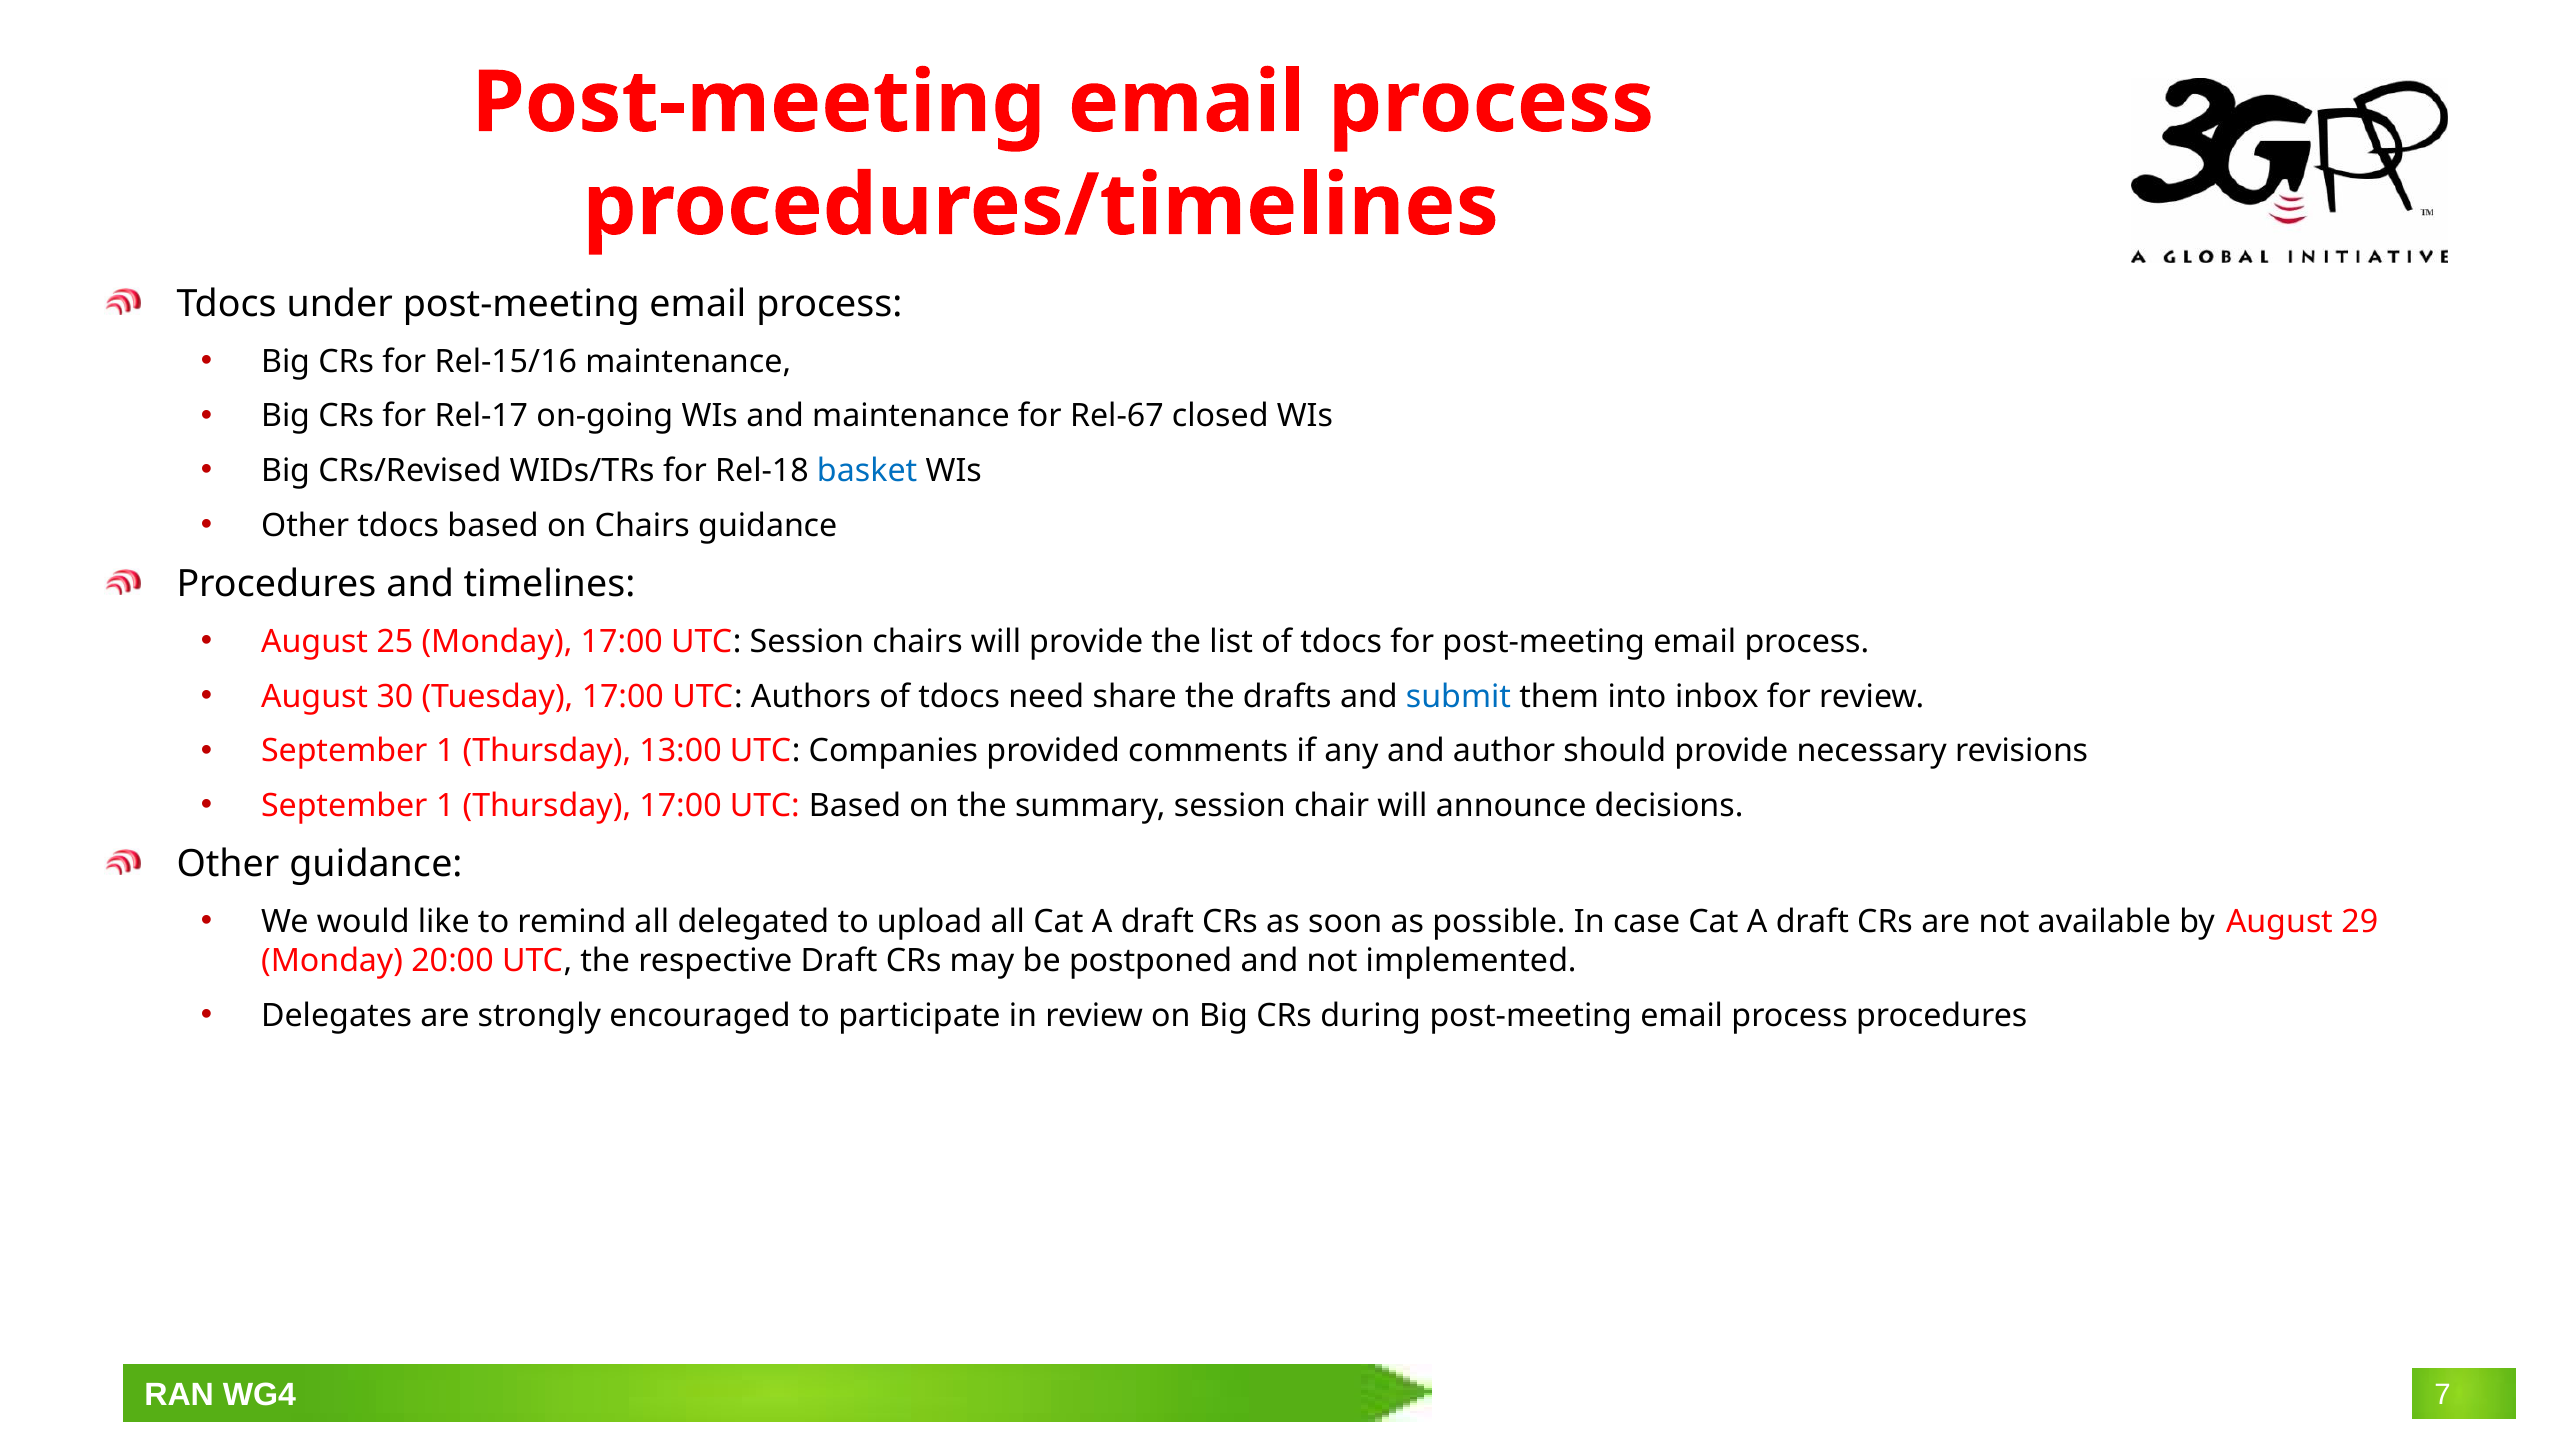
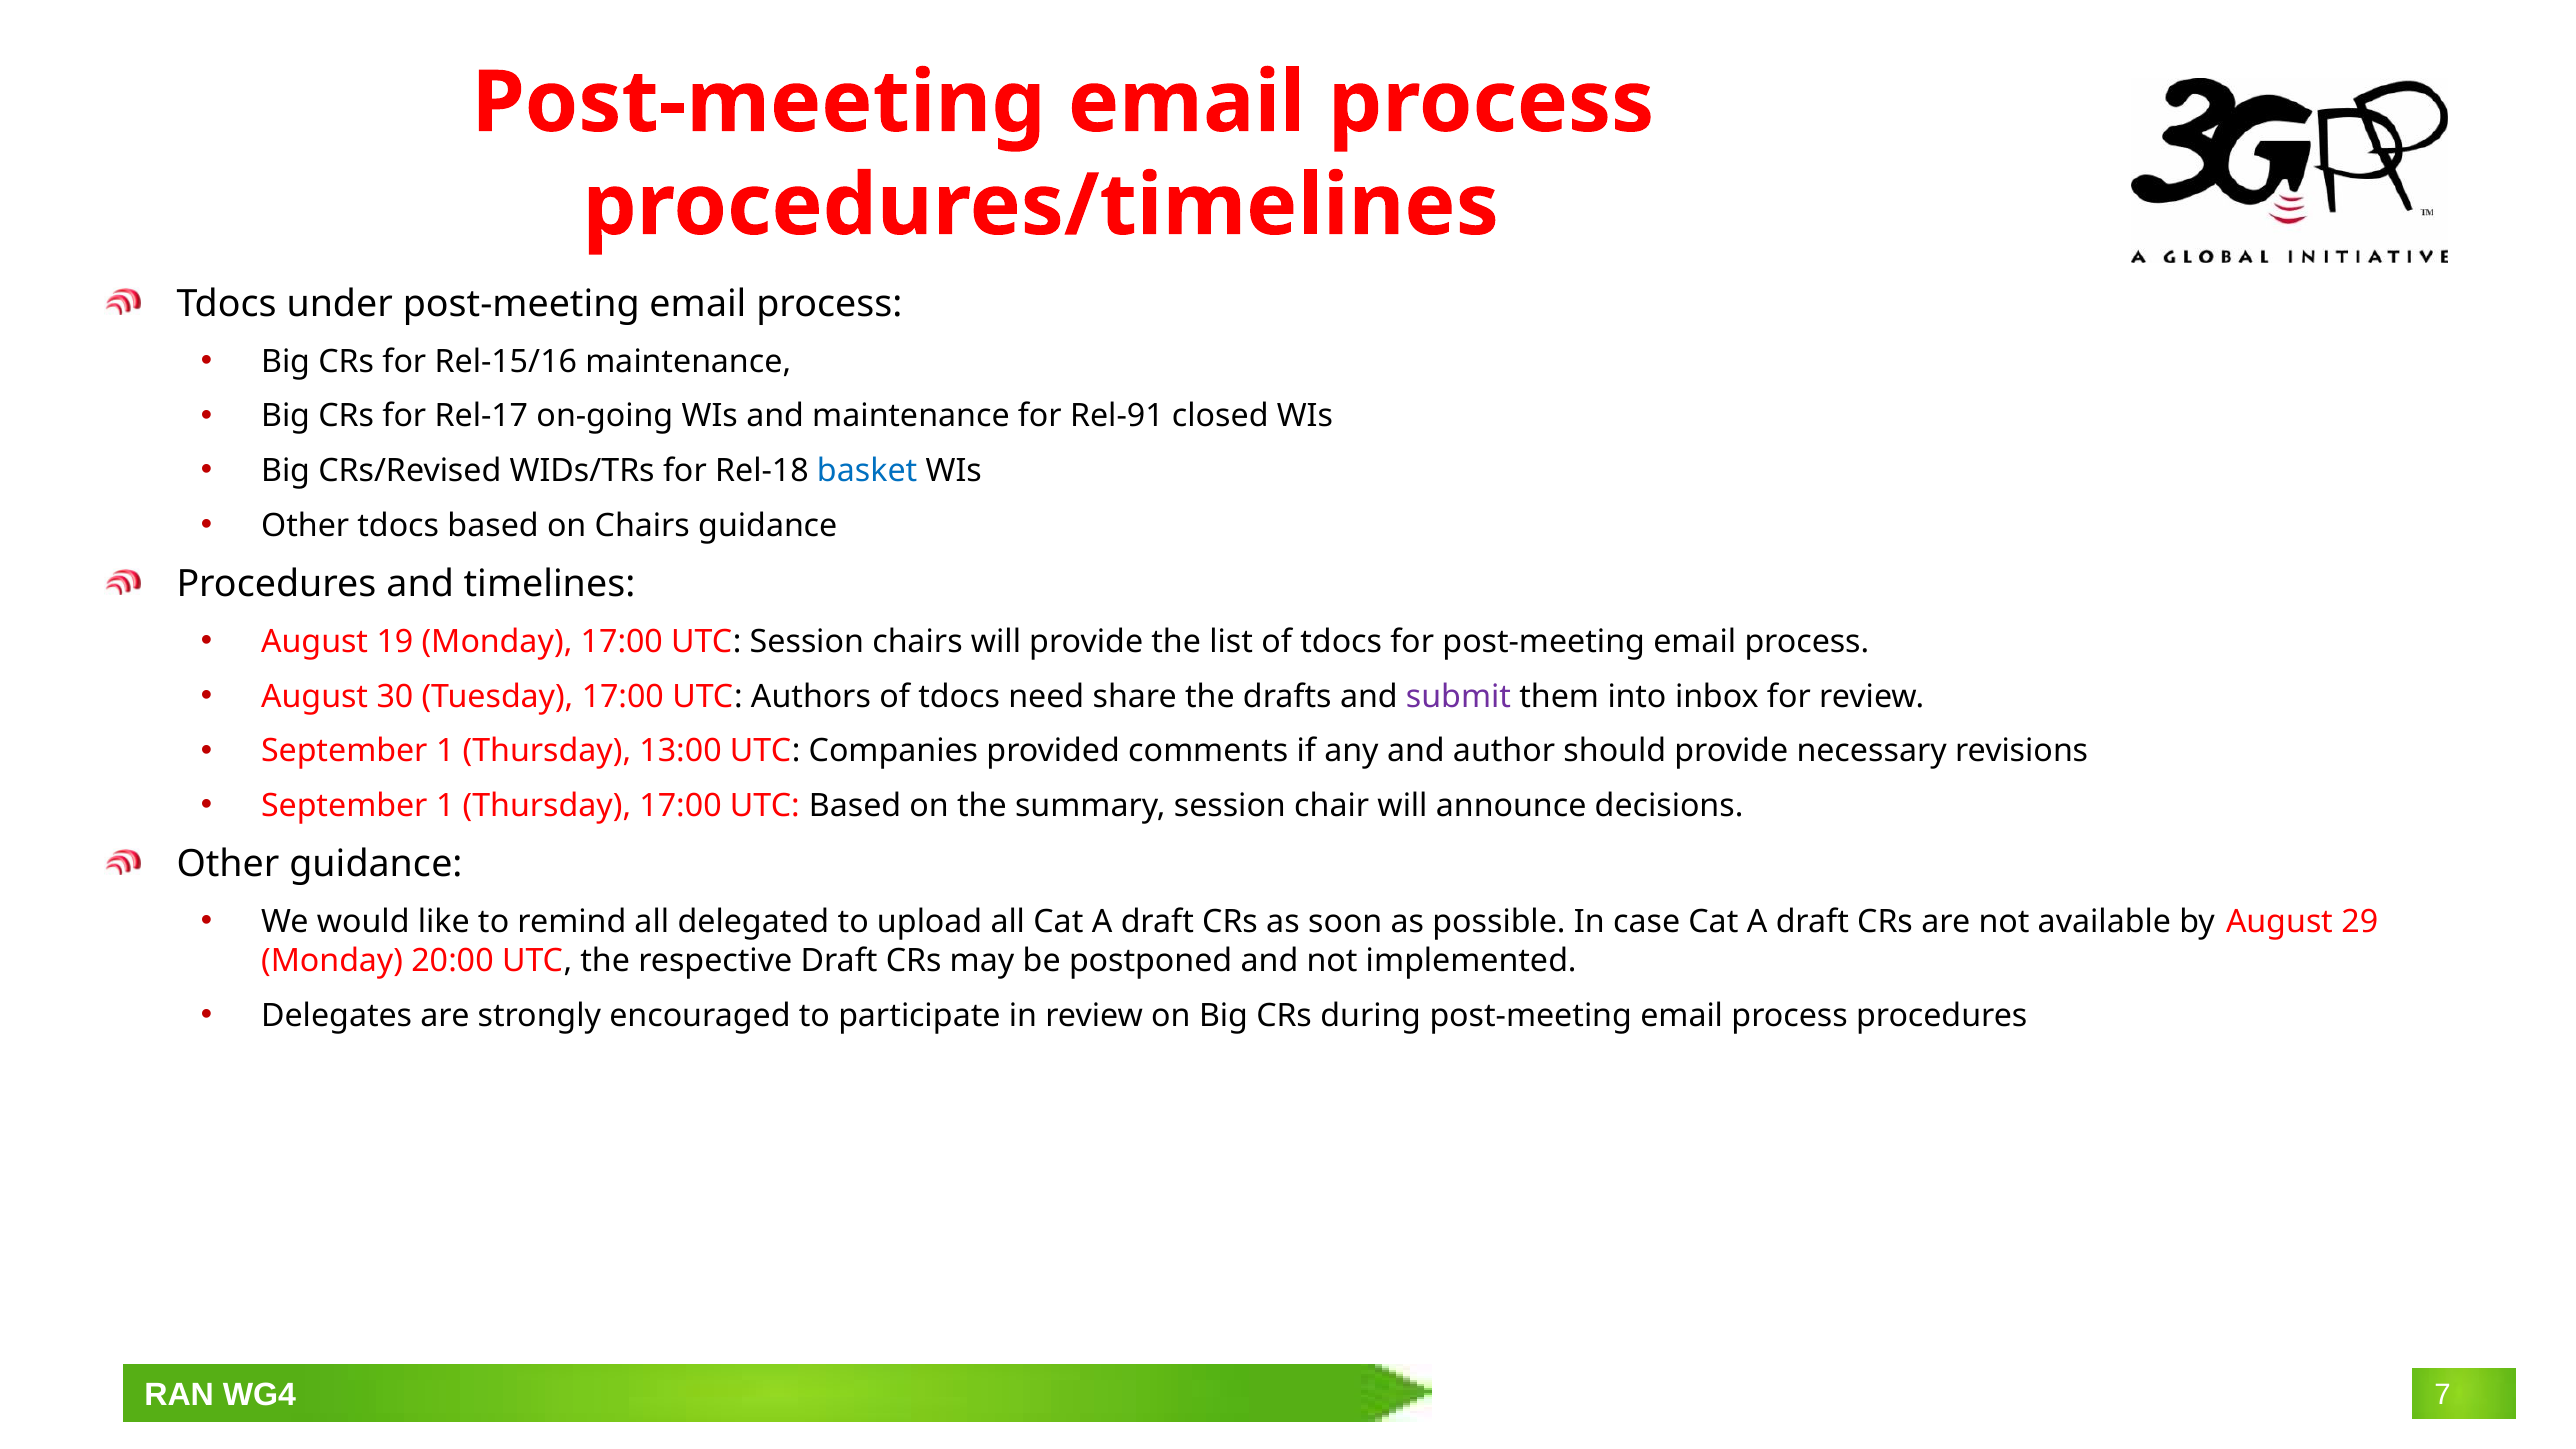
Rel-67: Rel-67 -> Rel-91 (1117, 416)
25: 25 -> 19 (395, 642)
submit colour: blue -> purple (1458, 697)
